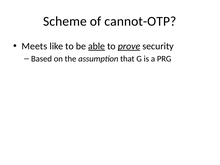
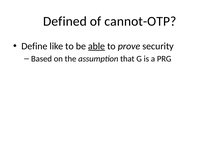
Scheme: Scheme -> Defined (65, 21)
Meets: Meets -> Define (34, 46)
prove underline: present -> none (129, 46)
